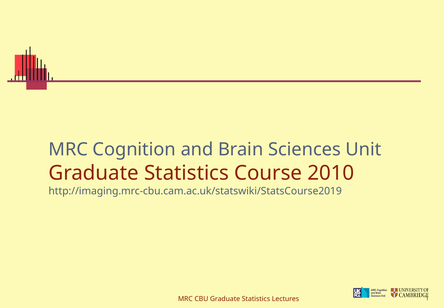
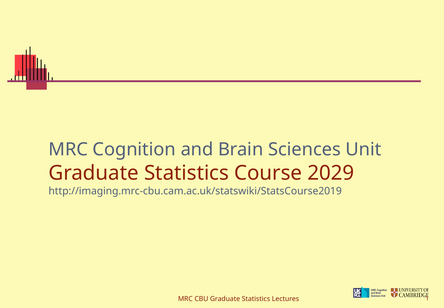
2010: 2010 -> 2029 (331, 173)
